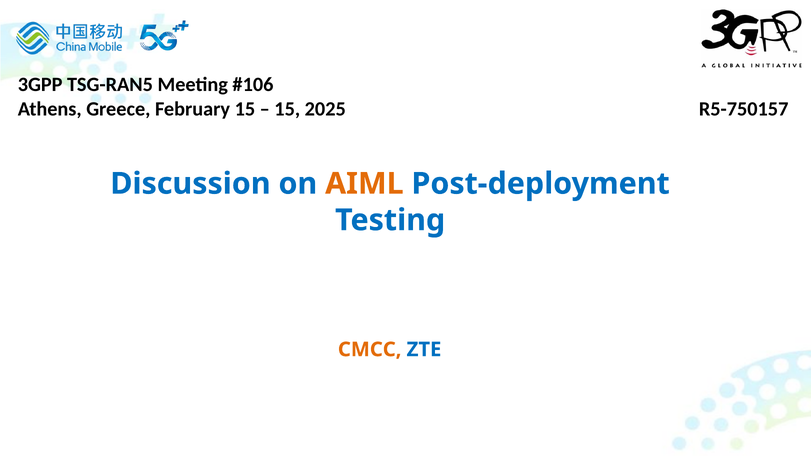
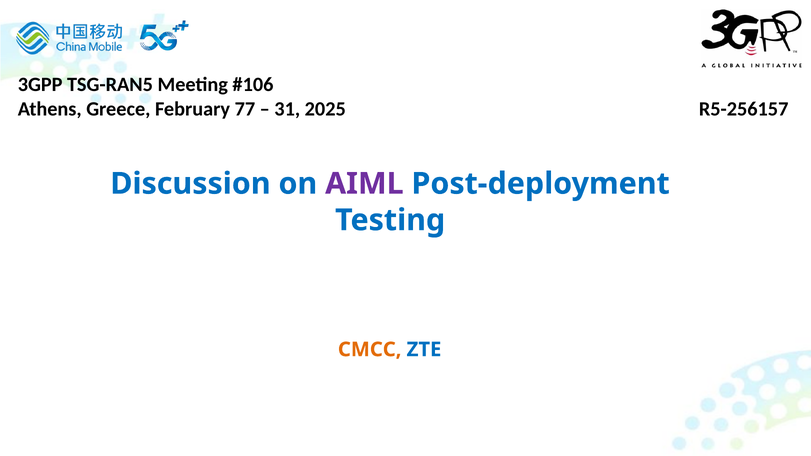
February 15: 15 -> 77 (245, 109)
15: 15 -> 31 (287, 109)
R5-750157: R5-750157 -> R5-256157 (744, 109)
AIML colour: orange -> purple (364, 184)
